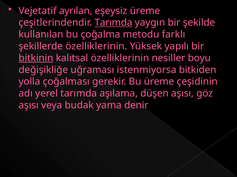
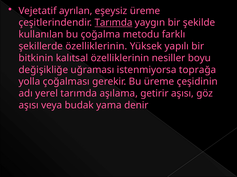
bitkinin underline: present -> none (36, 58)
bitkiden: bitkiden -> toprağa (198, 70)
düşen: düşen -> getirir (154, 94)
